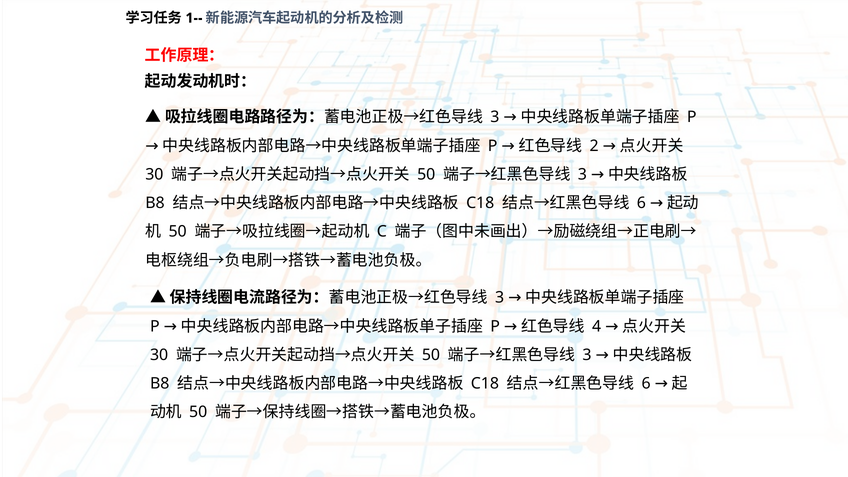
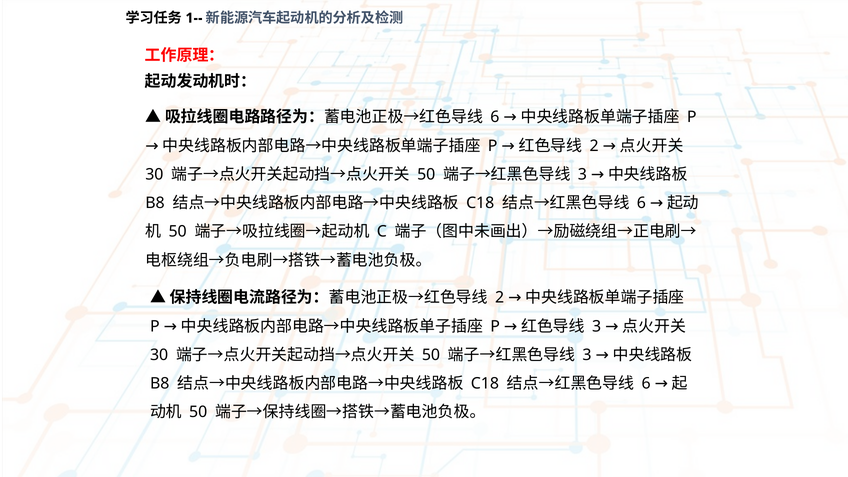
3: 3 -> 6 (495, 117)
3: 3 -> 2 (500, 298)
4: 4 -> 3 (597, 326)
